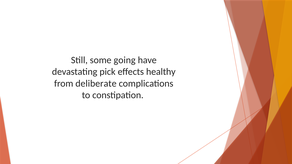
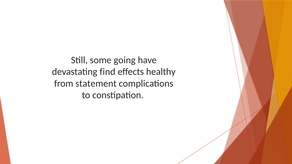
pick: pick -> find (107, 72)
deliberate: deliberate -> statement (96, 84)
